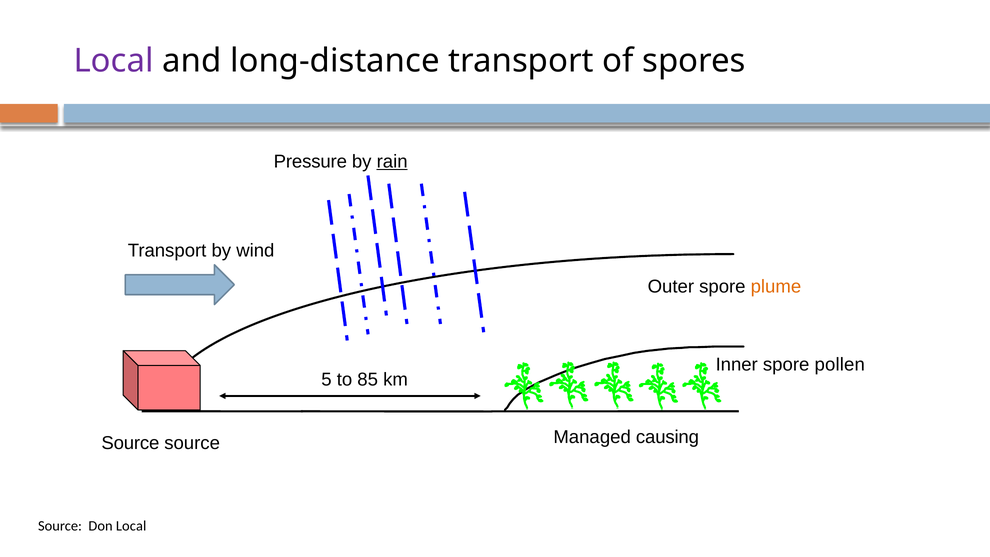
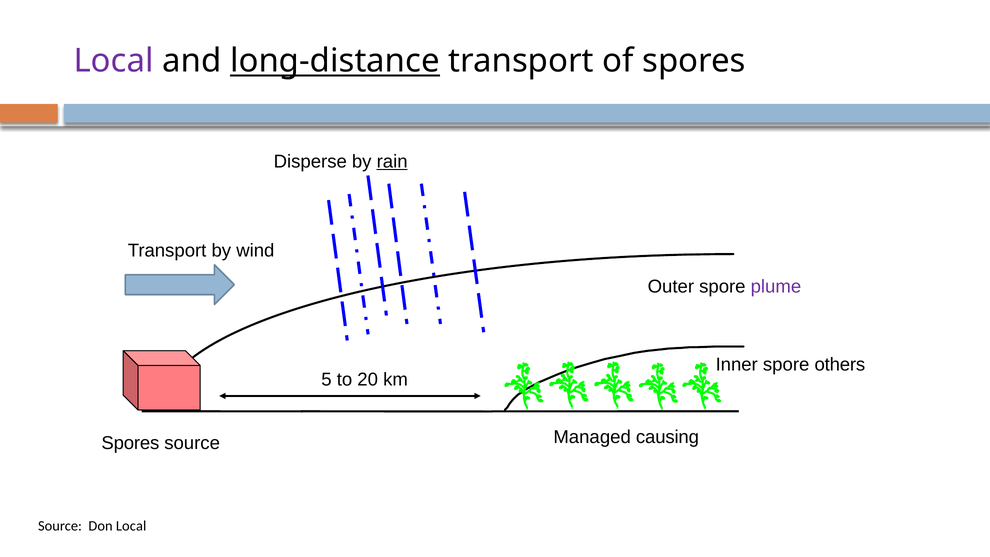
long-distance underline: none -> present (335, 61)
Pressure: Pressure -> Disperse (310, 162)
plume colour: orange -> purple (776, 286)
pollen: pollen -> others (840, 365)
85: 85 -> 20 (368, 380)
Source: Source -> Spores (130, 443)
